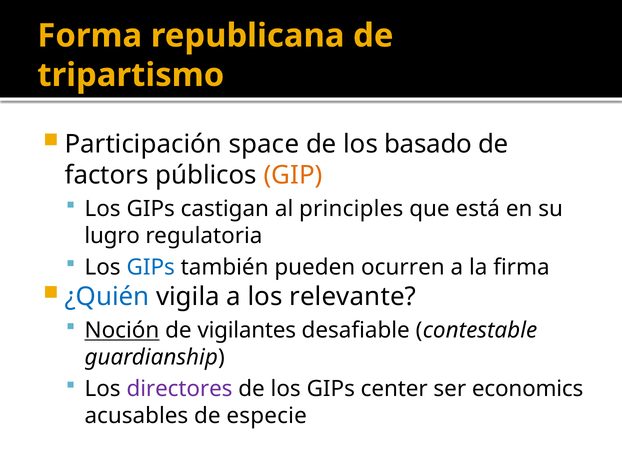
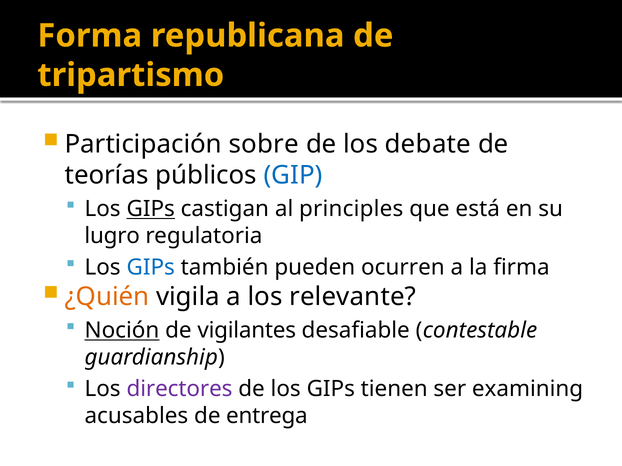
space: space -> sobre (264, 144)
basado: basado -> debate (428, 144)
factors: factors -> teorías (107, 175)
GIP colour: orange -> blue (293, 175)
GIPs underline: none -> present (151, 209)
¿Quién colour: blue -> orange (107, 297)
center: center -> tienen (394, 389)
economics: economics -> examining (528, 389)
especie: especie -> entrega (267, 416)
